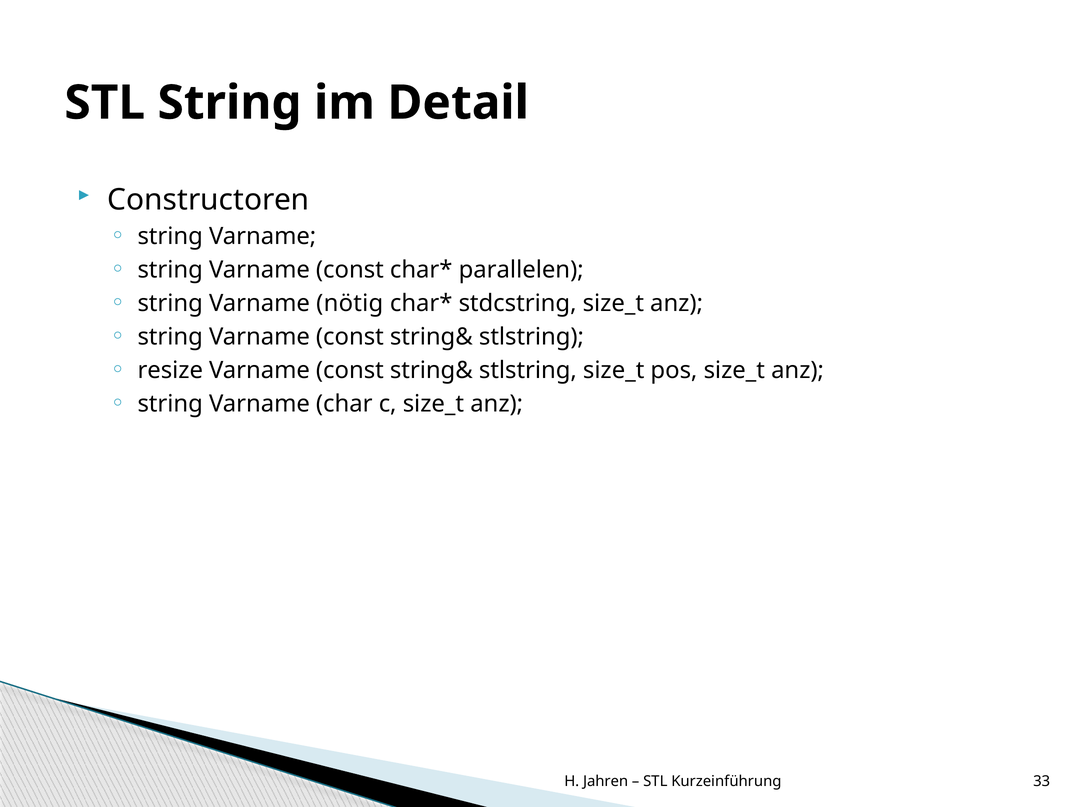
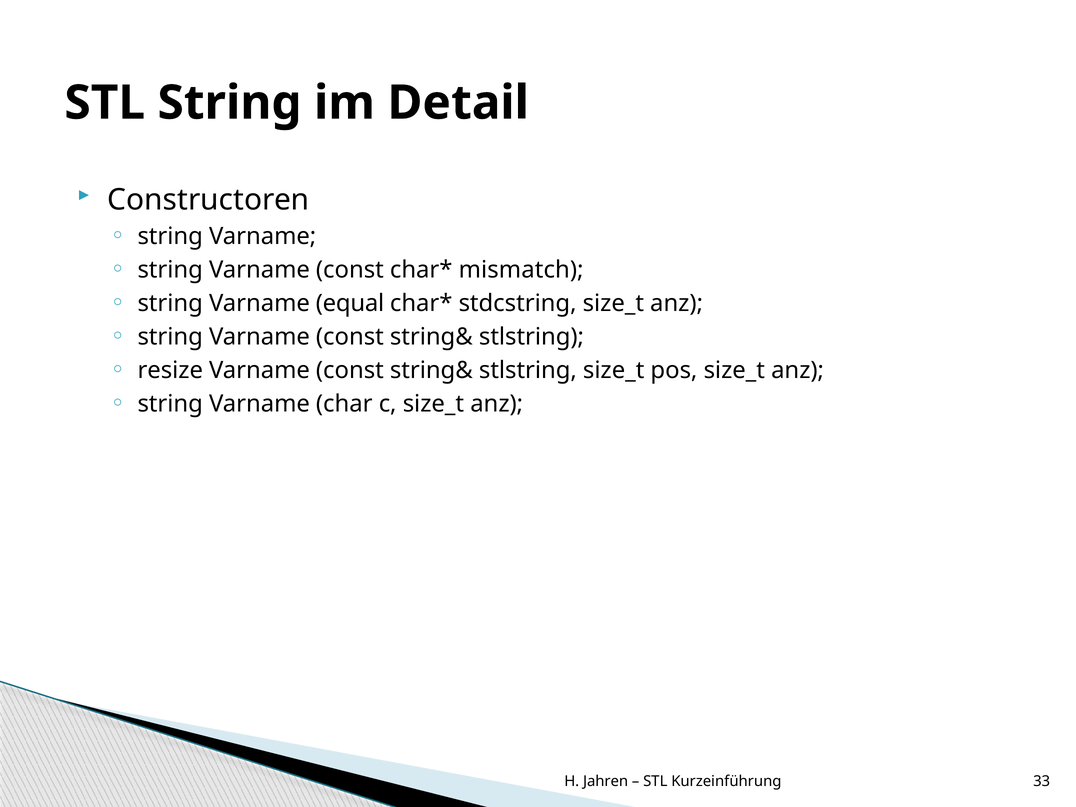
parallelen: parallelen -> mismatch (521, 270)
nötig: nötig -> equal (350, 303)
